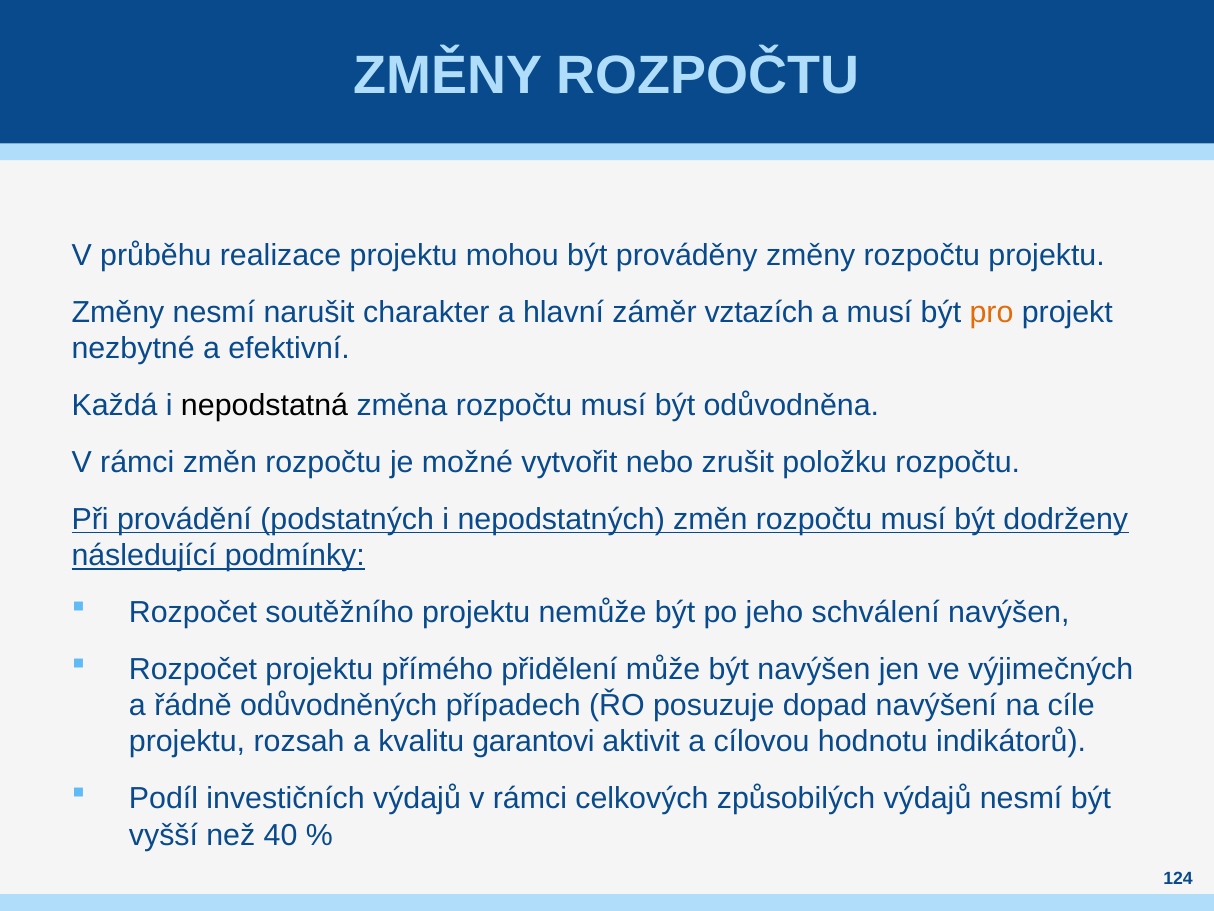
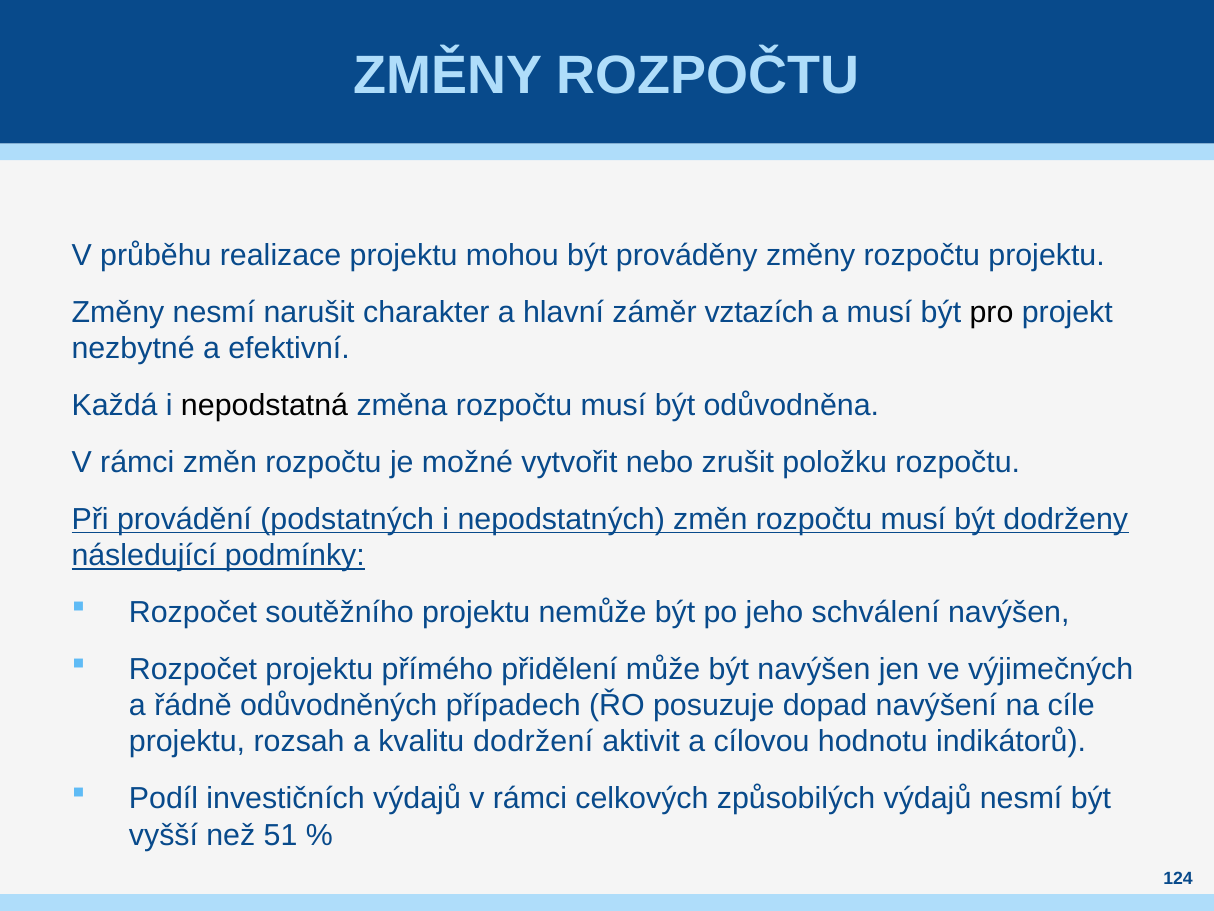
pro colour: orange -> black (992, 312)
garantovi: garantovi -> dodržení (533, 741)
40: 40 -> 51 (280, 835)
